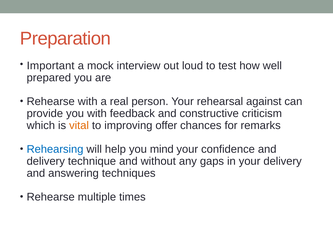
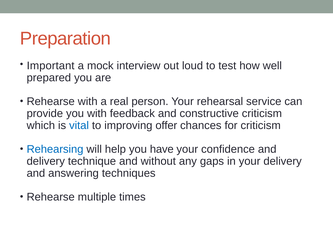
against: against -> service (264, 102)
vital colour: orange -> blue (79, 126)
for remarks: remarks -> criticism (261, 126)
mind: mind -> have (162, 150)
